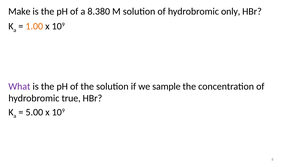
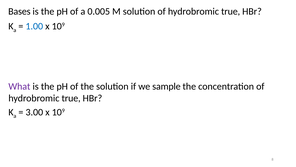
Make: Make -> Bases (19, 11)
8.380: 8.380 -> 0.005 (99, 11)
solution of hydrobromic only: only -> true (231, 11)
1.00 colour: orange -> blue (34, 26)
5.00: 5.00 -> 3.00 (34, 112)
